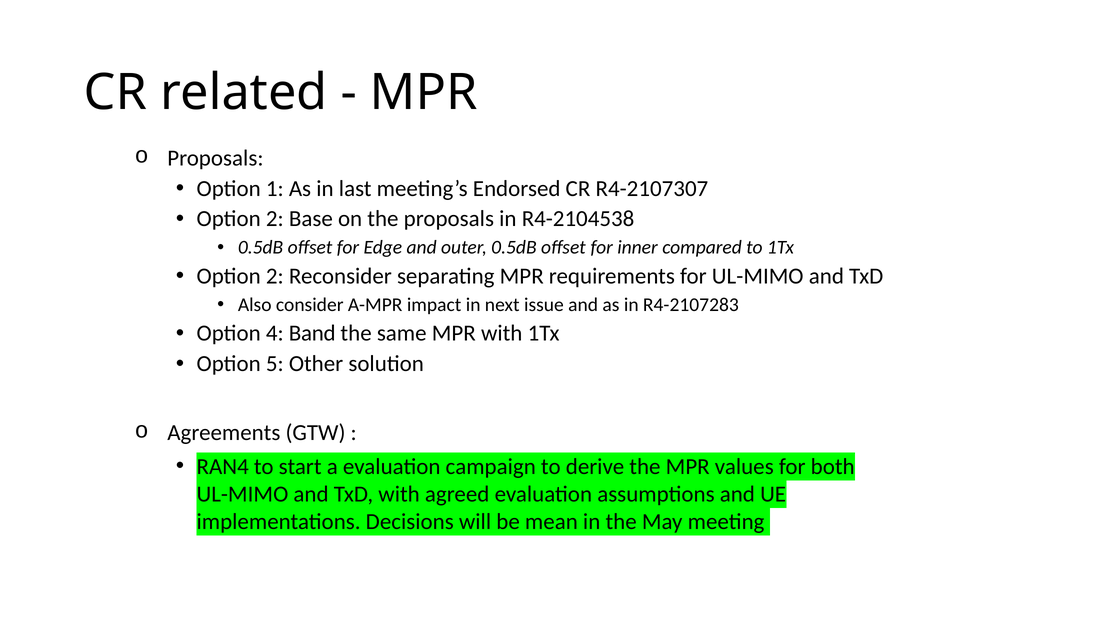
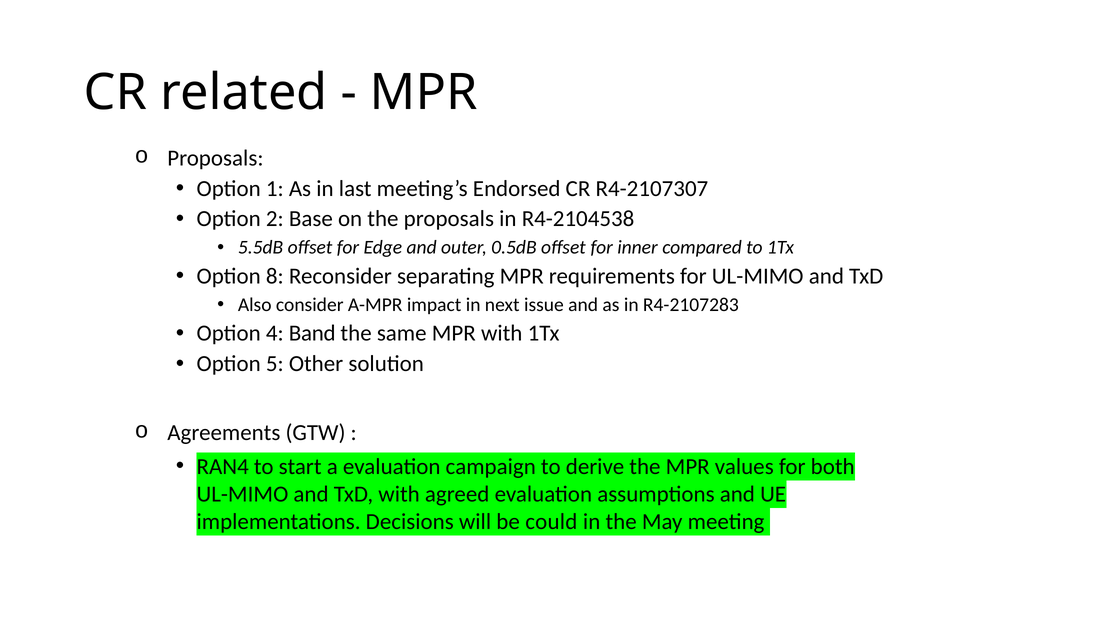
0.5dB: 0.5dB -> 5.5dB (261, 248)
2: 2 -> 8 (275, 276)
mean: mean -> could (551, 522)
